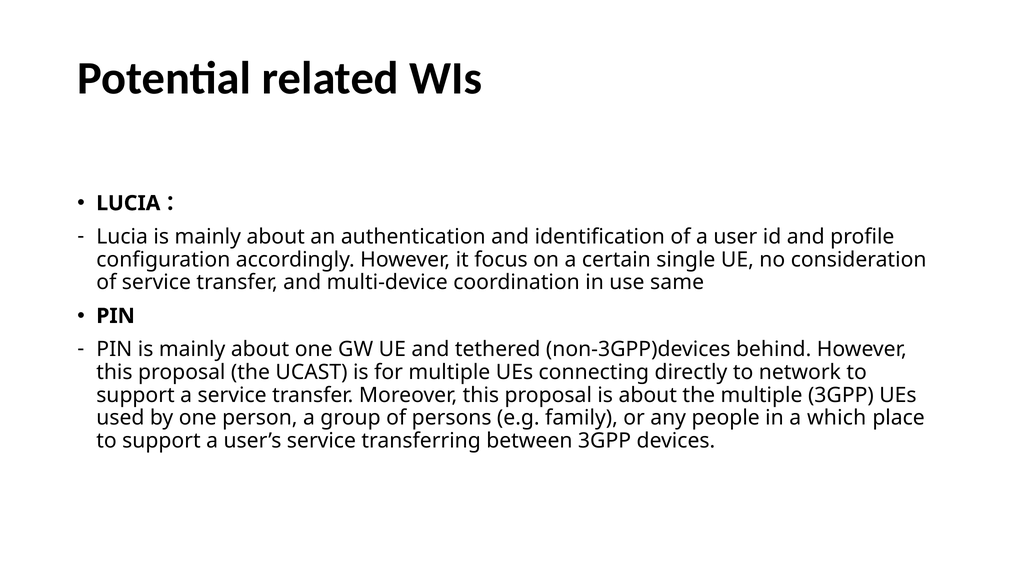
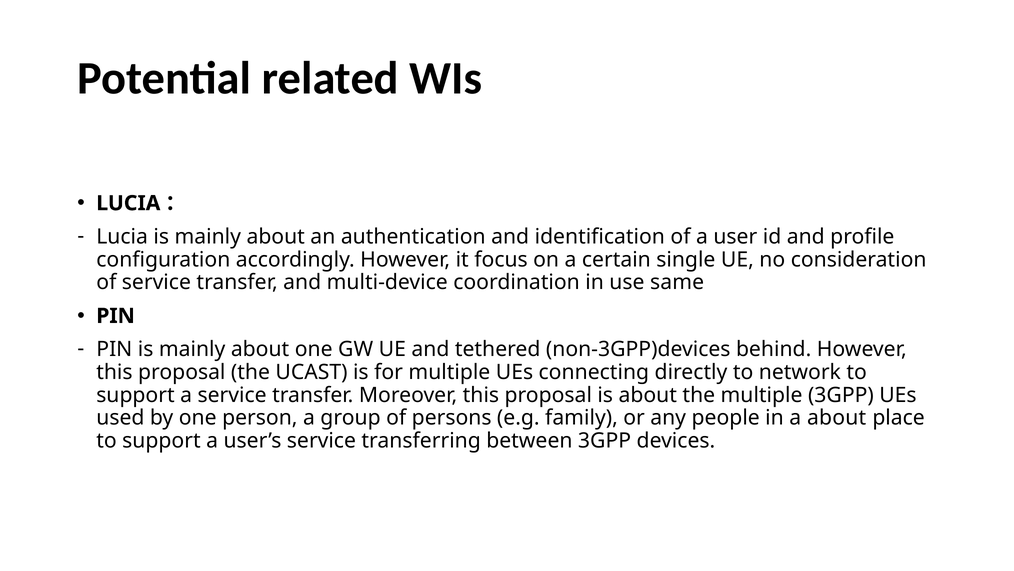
a which: which -> about (837, 417)
